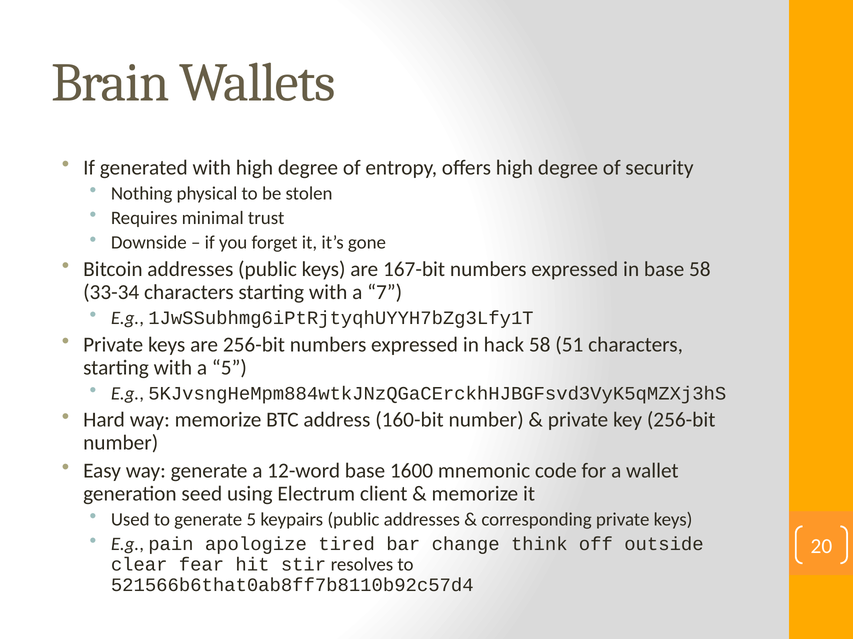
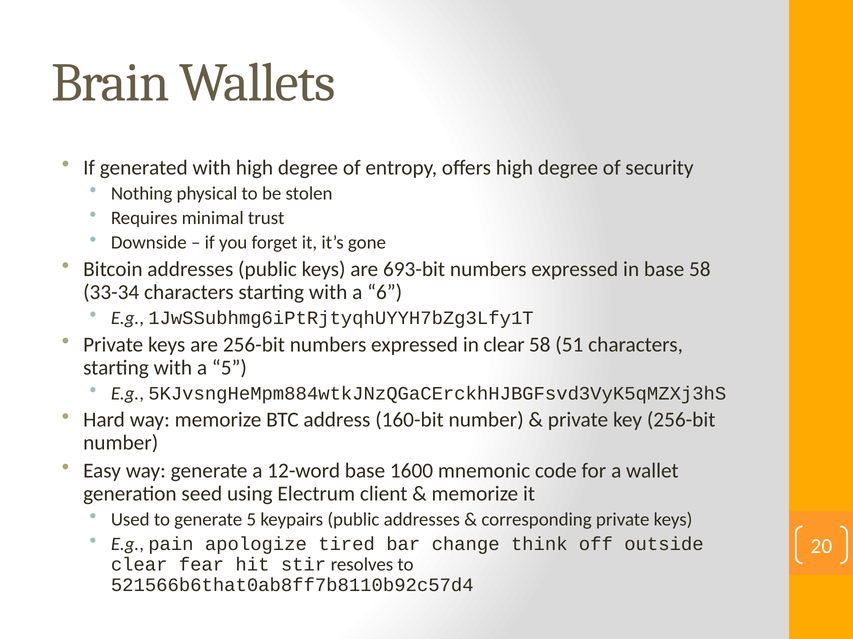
167-bit: 167-bit -> 693-bit (414, 270)
7: 7 -> 6 (385, 293)
in hack: hack -> clear (504, 345)
